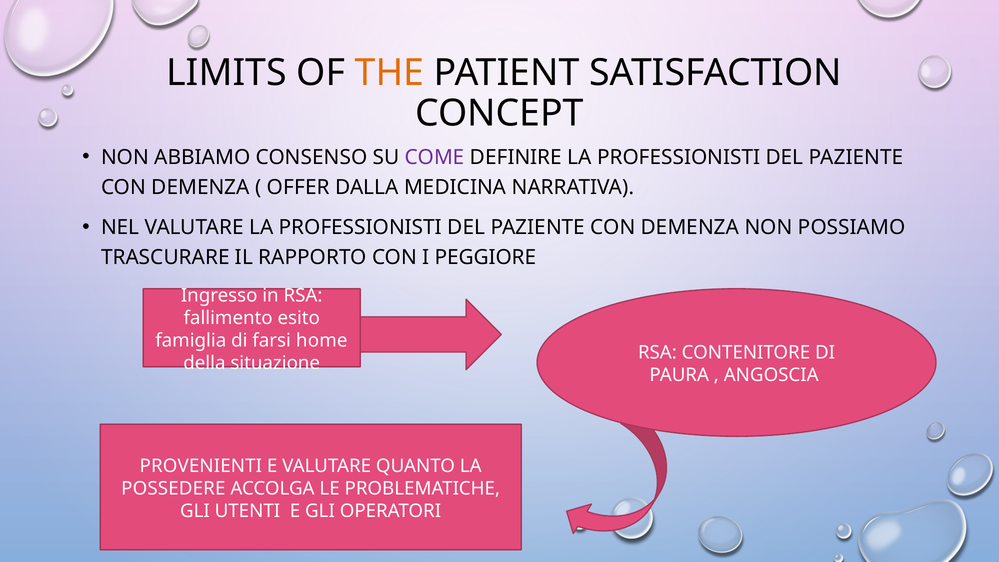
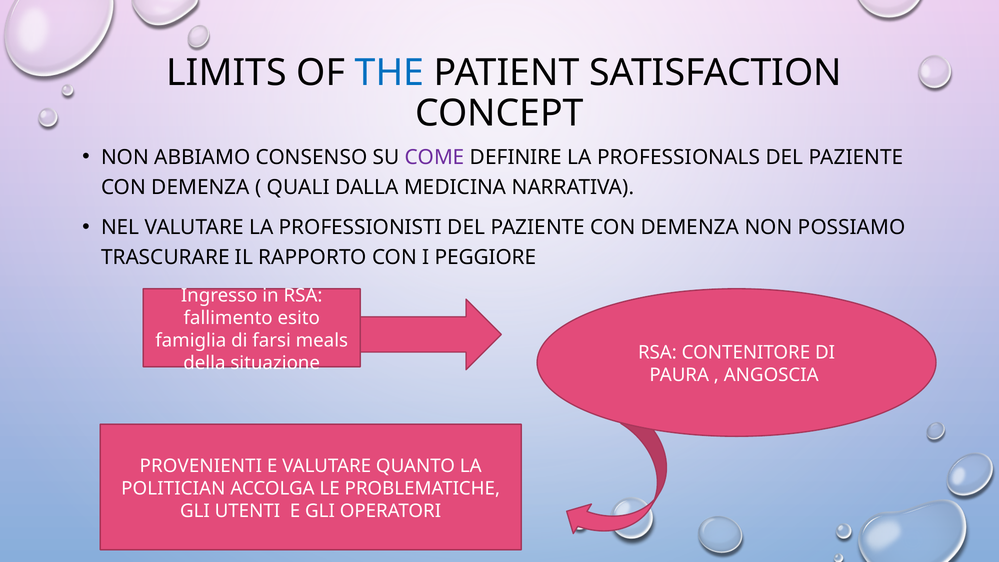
THE colour: orange -> blue (389, 73)
DEFINIRE LA PROFESSIONISTI: PROFESSIONISTI -> PROFESSIONALS (679, 157)
OFFER: OFFER -> QUALI (298, 187)
home: home -> meals (322, 340)
POSSEDERE: POSSEDERE -> POLITICIAN (173, 488)
